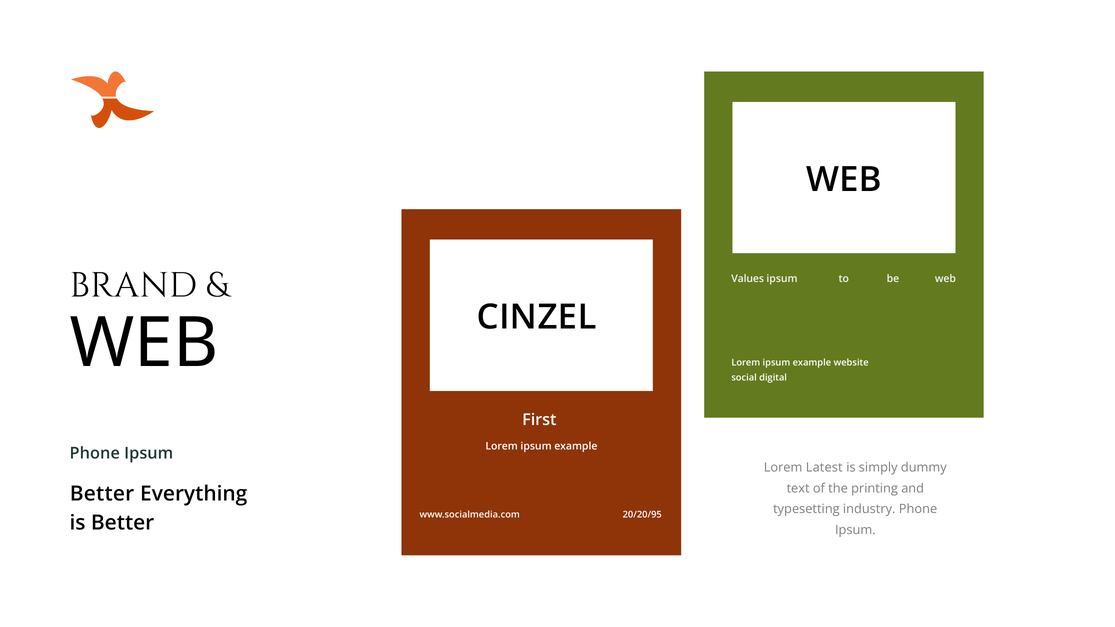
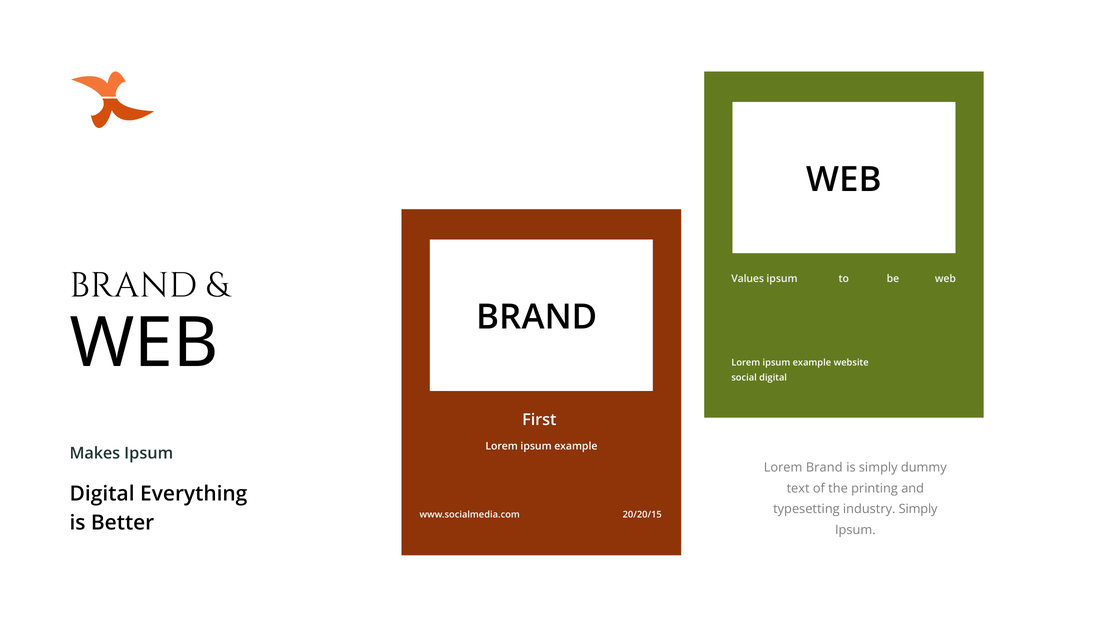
CINZEL: CINZEL -> BRAND (537, 317)
Phone: Phone -> Makes (95, 453)
Lorem Latest: Latest -> Brand (824, 468)
Better: Better -> Digital (102, 494)
industry Phone: Phone -> Simply (918, 509)
20/20/95: 20/20/95 -> 20/20/15 (642, 515)
